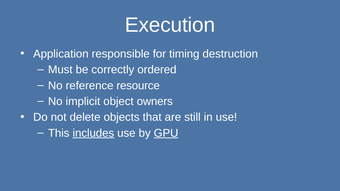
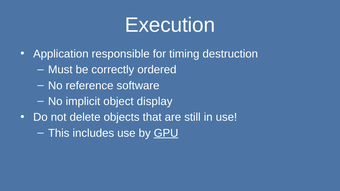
resource: resource -> software (138, 86)
owners: owners -> display (155, 102)
includes underline: present -> none (93, 133)
